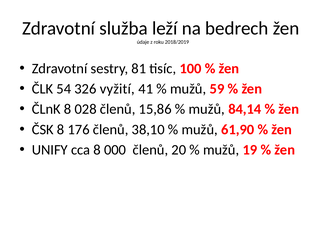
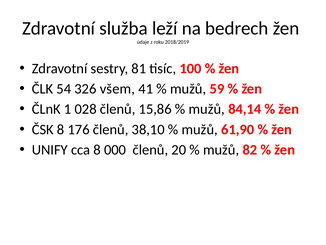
vyžití: vyžití -> všem (117, 89)
ČLnK 8: 8 -> 1 (68, 109)
19: 19 -> 82 (250, 150)
